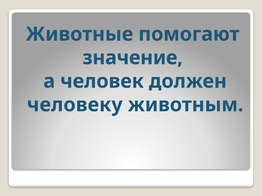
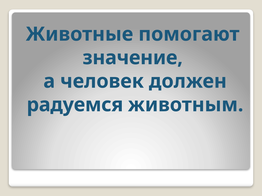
человеку: человеку -> радуемся (75, 105)
